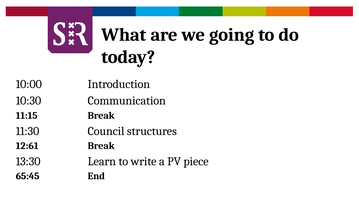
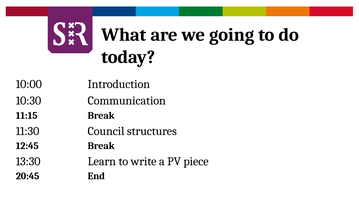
12:61: 12:61 -> 12:45 (27, 146)
65:45: 65:45 -> 20:45 (28, 176)
